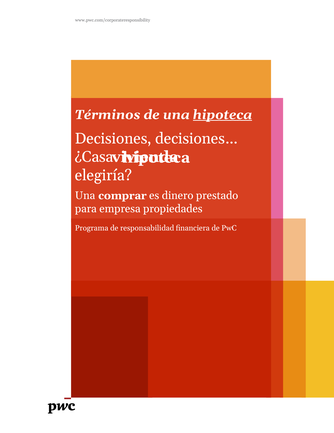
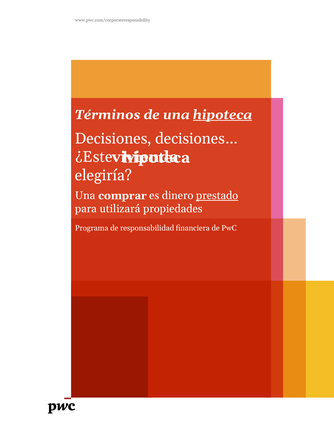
¿Casa: ¿Casa -> ¿Este (94, 157)
prestado underline: none -> present (217, 195)
empresa: empresa -> utilizará (120, 208)
